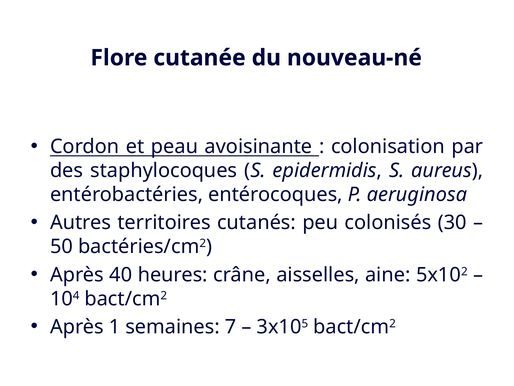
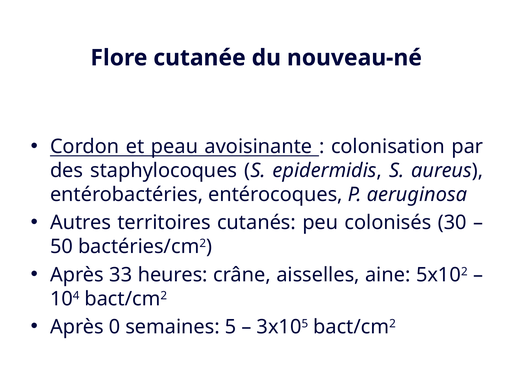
40: 40 -> 33 (121, 274)
1: 1 -> 0 (115, 326)
7: 7 -> 5 (231, 326)
